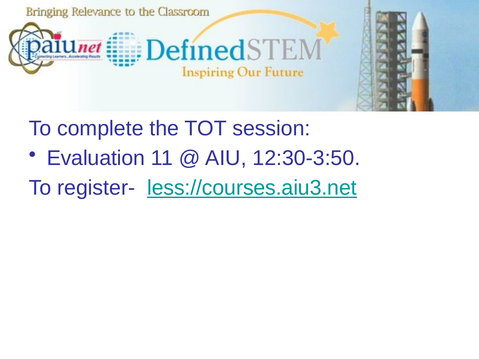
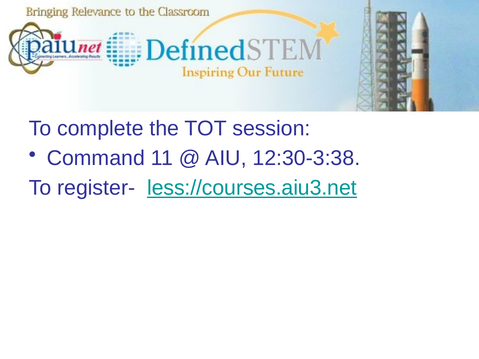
Evaluation: Evaluation -> Command (96, 158)
12:30-3:50: 12:30-3:50 -> 12:30-3:38 (306, 158)
